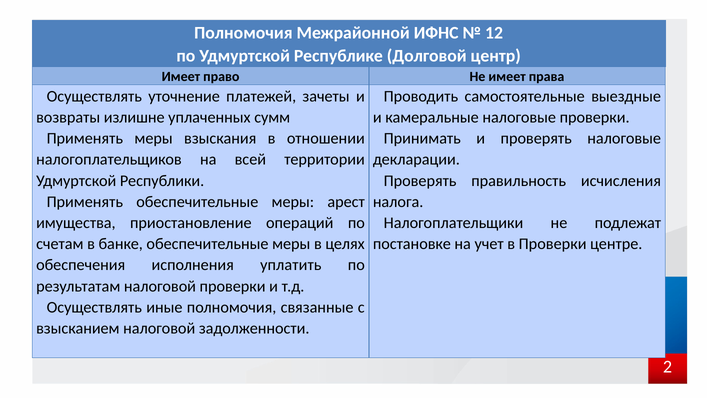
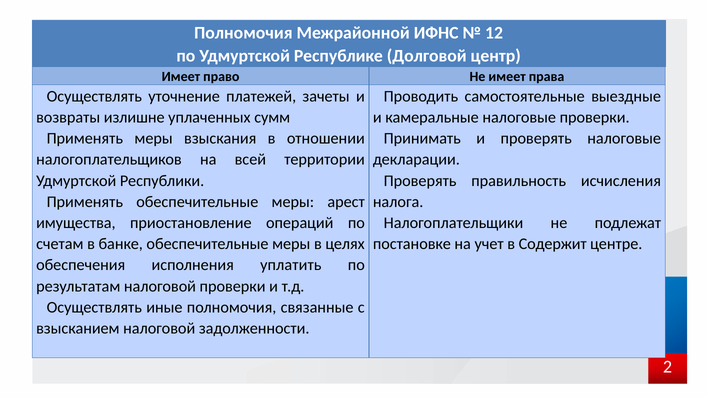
в Проверки: Проверки -> Содержит (553, 244)
